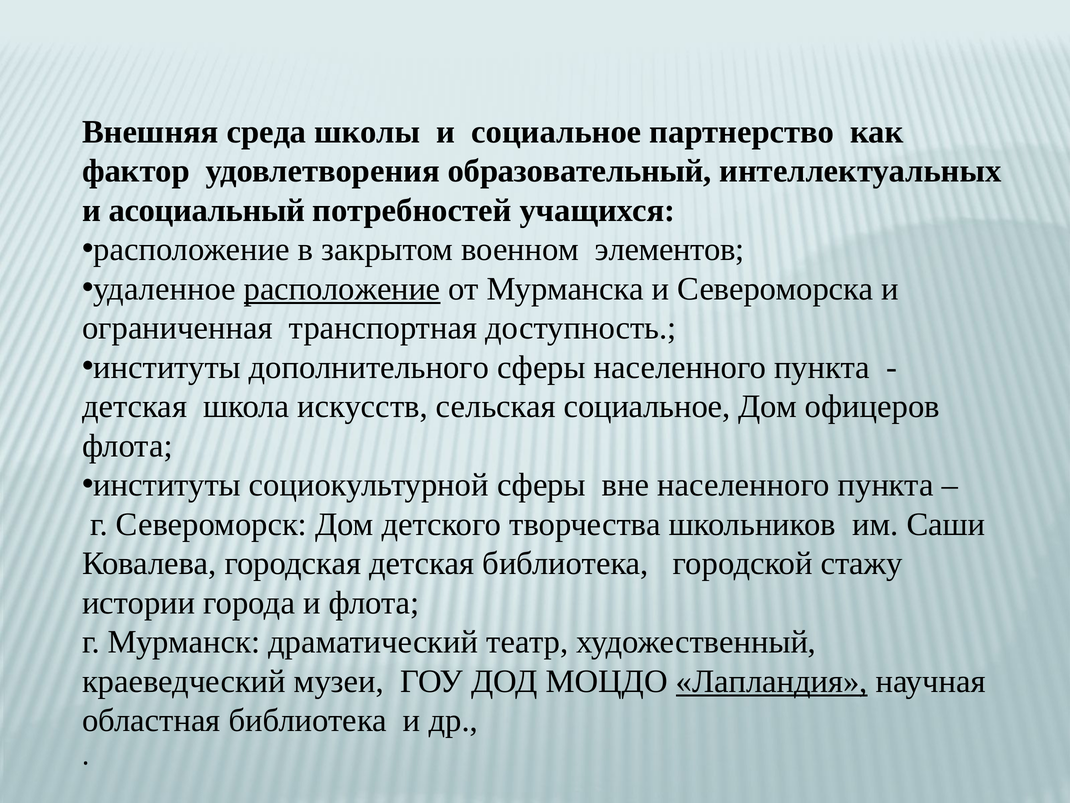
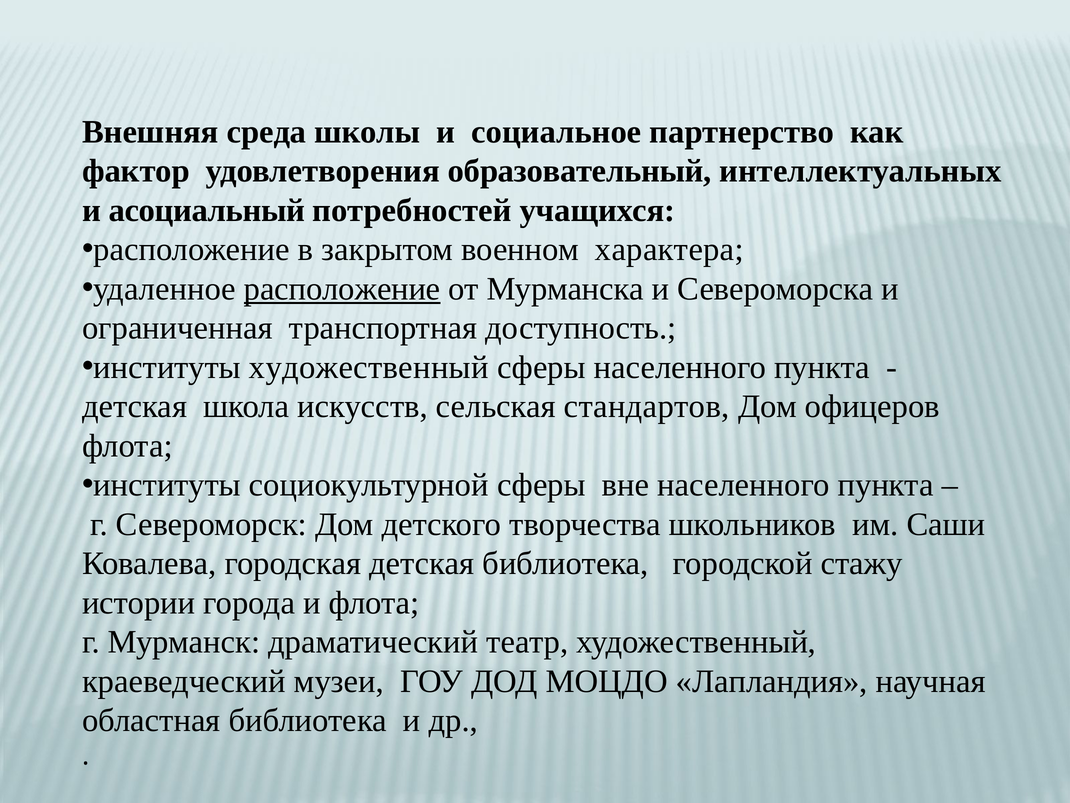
элементов: элементов -> характера (669, 250)
институты дополнительного: дополнительного -> художественный (369, 367)
сельская социальное: социальное -> стандартов (647, 406)
Лапландия underline: present -> none (772, 681)
